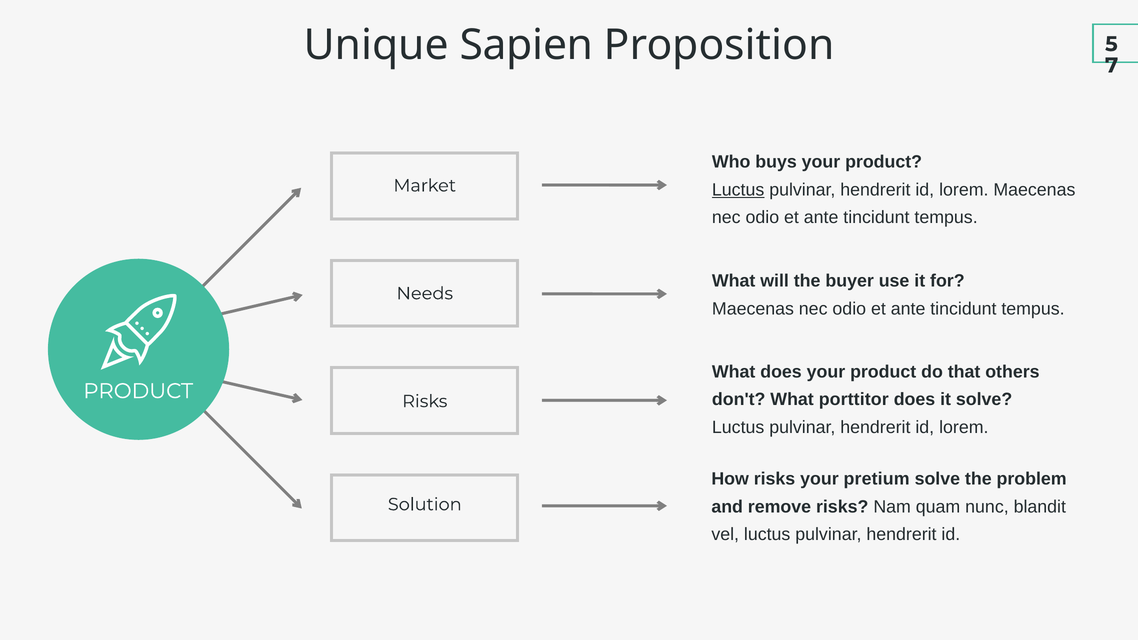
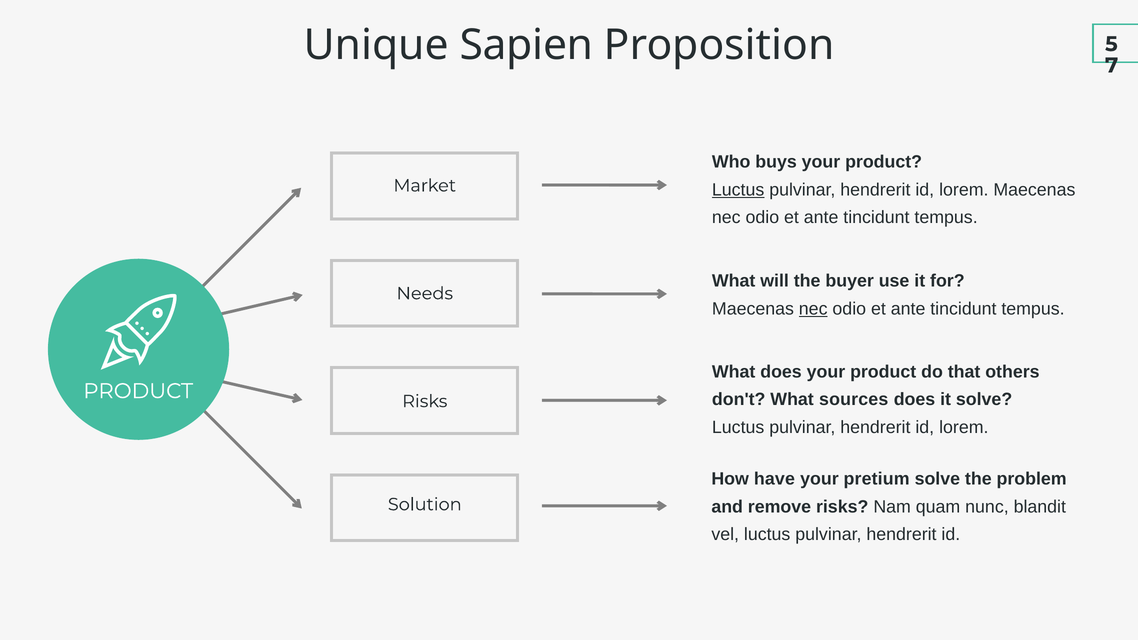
nec underline: none -> present (813, 309)
porttitor: porttitor -> sources (854, 400)
How risks: risks -> have (774, 479)
